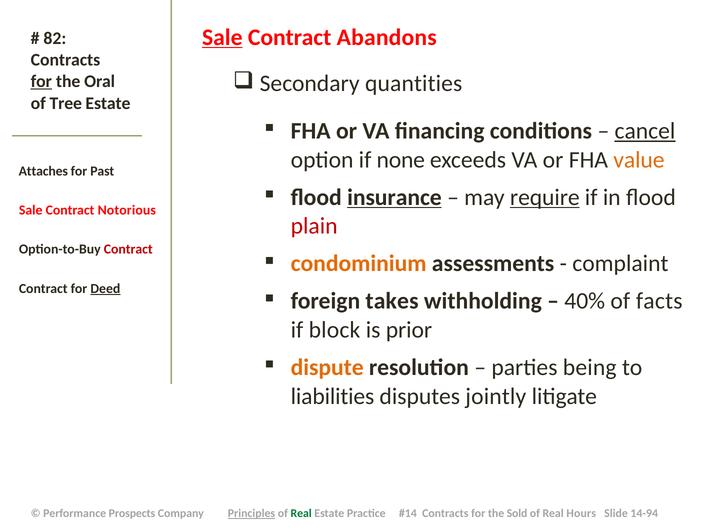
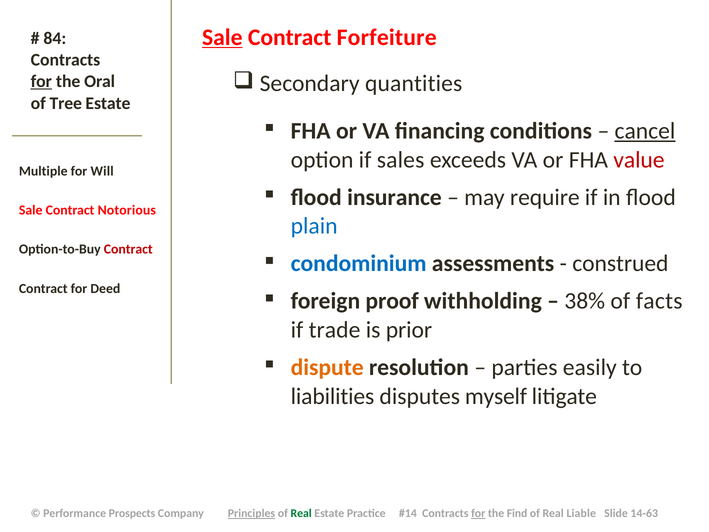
Abandons: Abandons -> Forfeiture (387, 37)
82: 82 -> 84 (55, 38)
none: none -> sales (401, 160)
value colour: orange -> red (639, 160)
Attaches: Attaches -> Multiple (43, 171)
Past: Past -> Will (102, 171)
insurance underline: present -> none (394, 197)
require underline: present -> none (545, 197)
plain colour: red -> blue (314, 226)
condominium colour: orange -> blue (359, 264)
complaint: complaint -> construed (620, 264)
Deed underline: present -> none (105, 288)
takes: takes -> proof (392, 301)
40%: 40% -> 38% (585, 301)
block: block -> trade (335, 330)
being: being -> easily (590, 367)
jointly: jointly -> myself (496, 396)
for underline: none -> present (478, 513)
Sold: Sold -> Find (517, 513)
Hours: Hours -> Liable (581, 513)
14-94: 14-94 -> 14-63 (644, 513)
